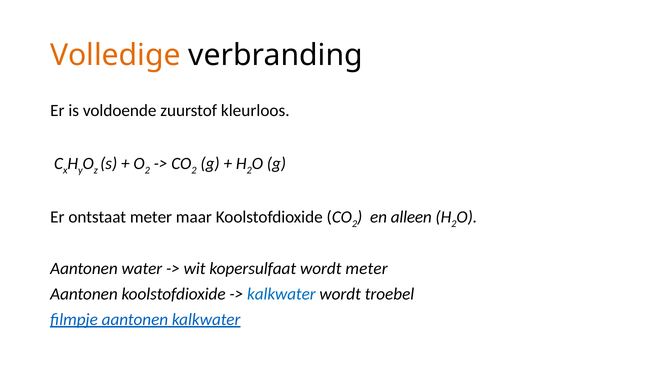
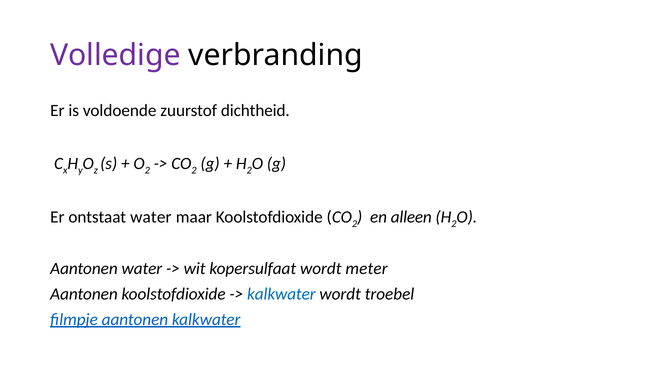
Volledige colour: orange -> purple (115, 55)
kleurloos: kleurloos -> dichtheid (255, 110)
ontstaat meter: meter -> water (151, 217)
